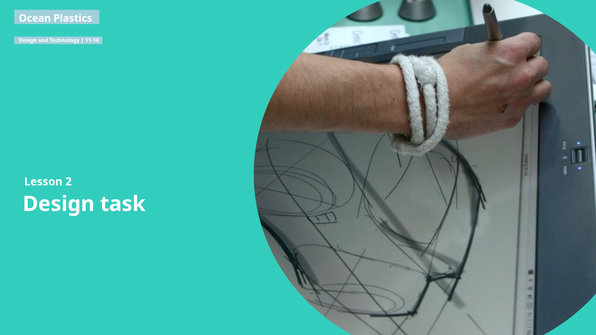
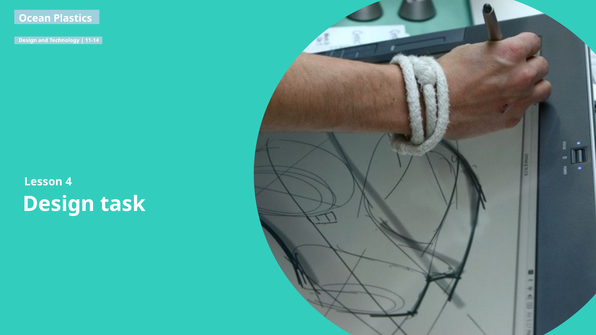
2: 2 -> 4 (69, 182)
